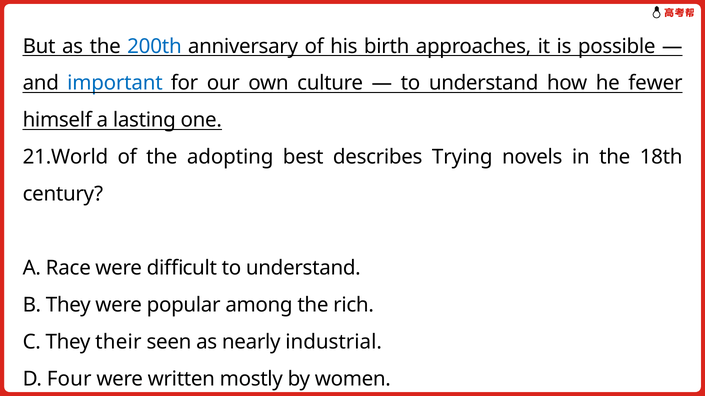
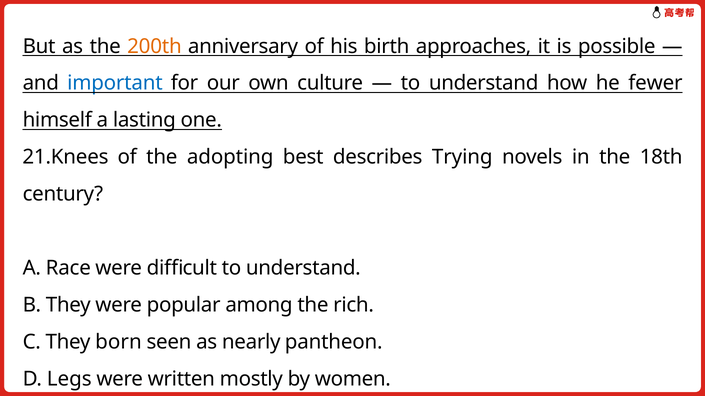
200th colour: blue -> orange (154, 46)
21.World: 21.World -> 21.Knees (65, 157)
their: their -> born (118, 343)
industrial: industrial -> pantheon (334, 343)
Four: Four -> Legs (69, 380)
